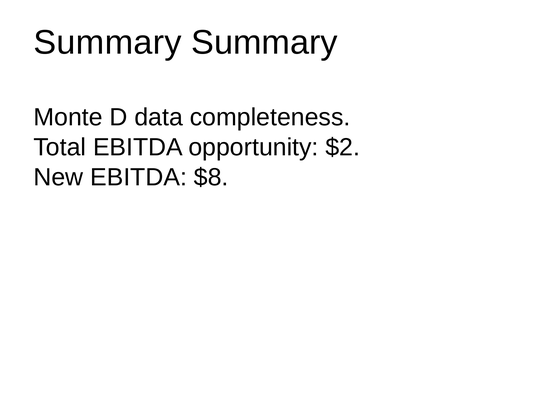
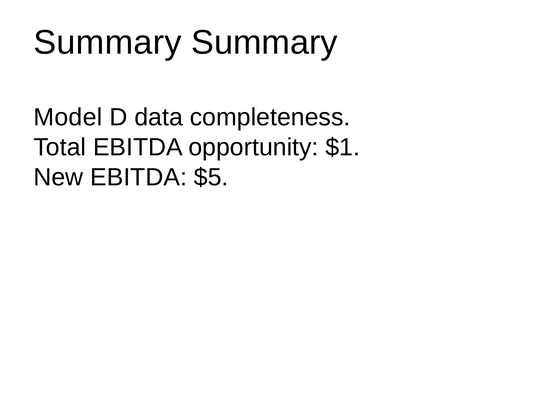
Monte: Monte -> Model (68, 117)
$2: $2 -> $1 (343, 147)
$8: $8 -> $5 (211, 177)
